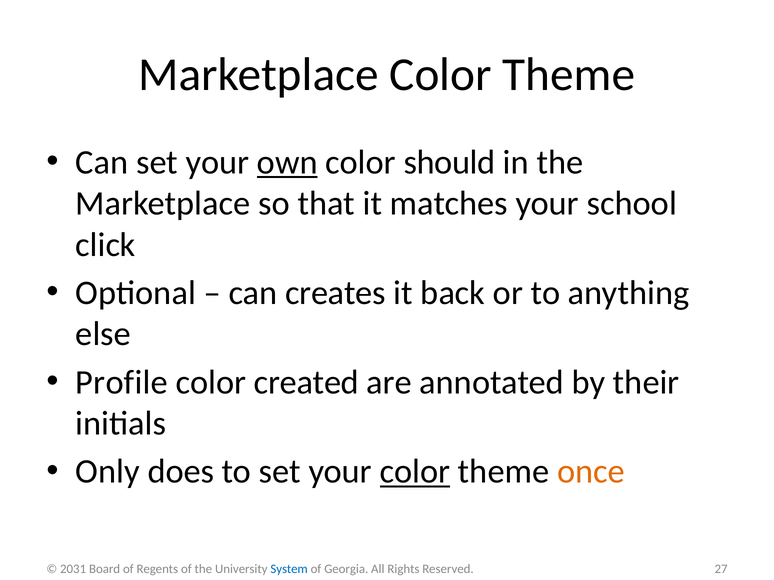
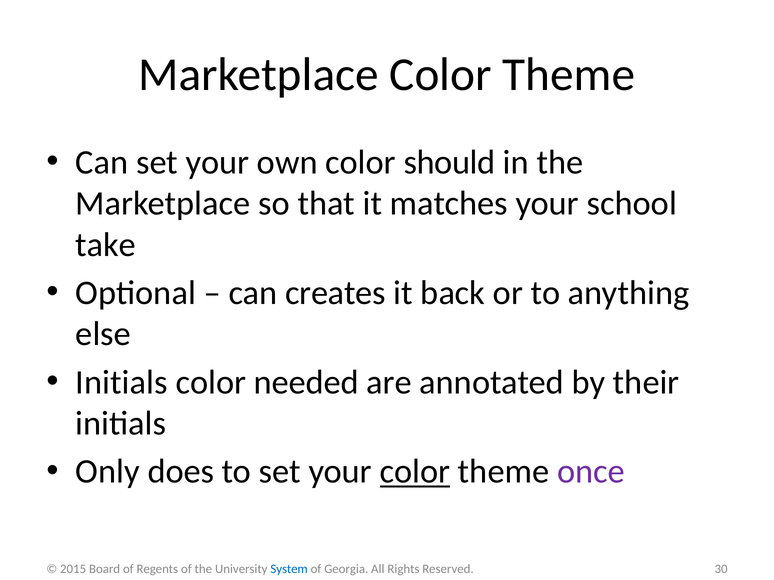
own underline: present -> none (287, 162)
click: click -> take (106, 245)
Profile: Profile -> Initials (122, 383)
created: created -> needed (306, 383)
once colour: orange -> purple (591, 472)
2031: 2031 -> 2015 (73, 570)
27: 27 -> 30 (721, 570)
